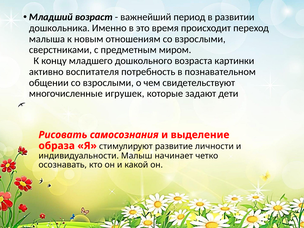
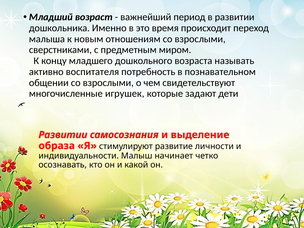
картинки: картинки -> называть (234, 61)
Рисовать: Рисовать -> Развитии (63, 135)
